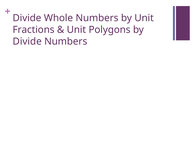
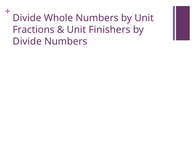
Polygons: Polygons -> Finishers (109, 30)
